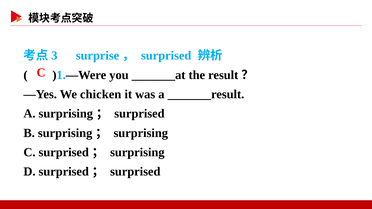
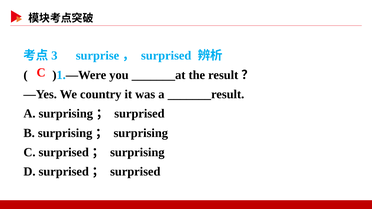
chicken: chicken -> country (101, 94)
